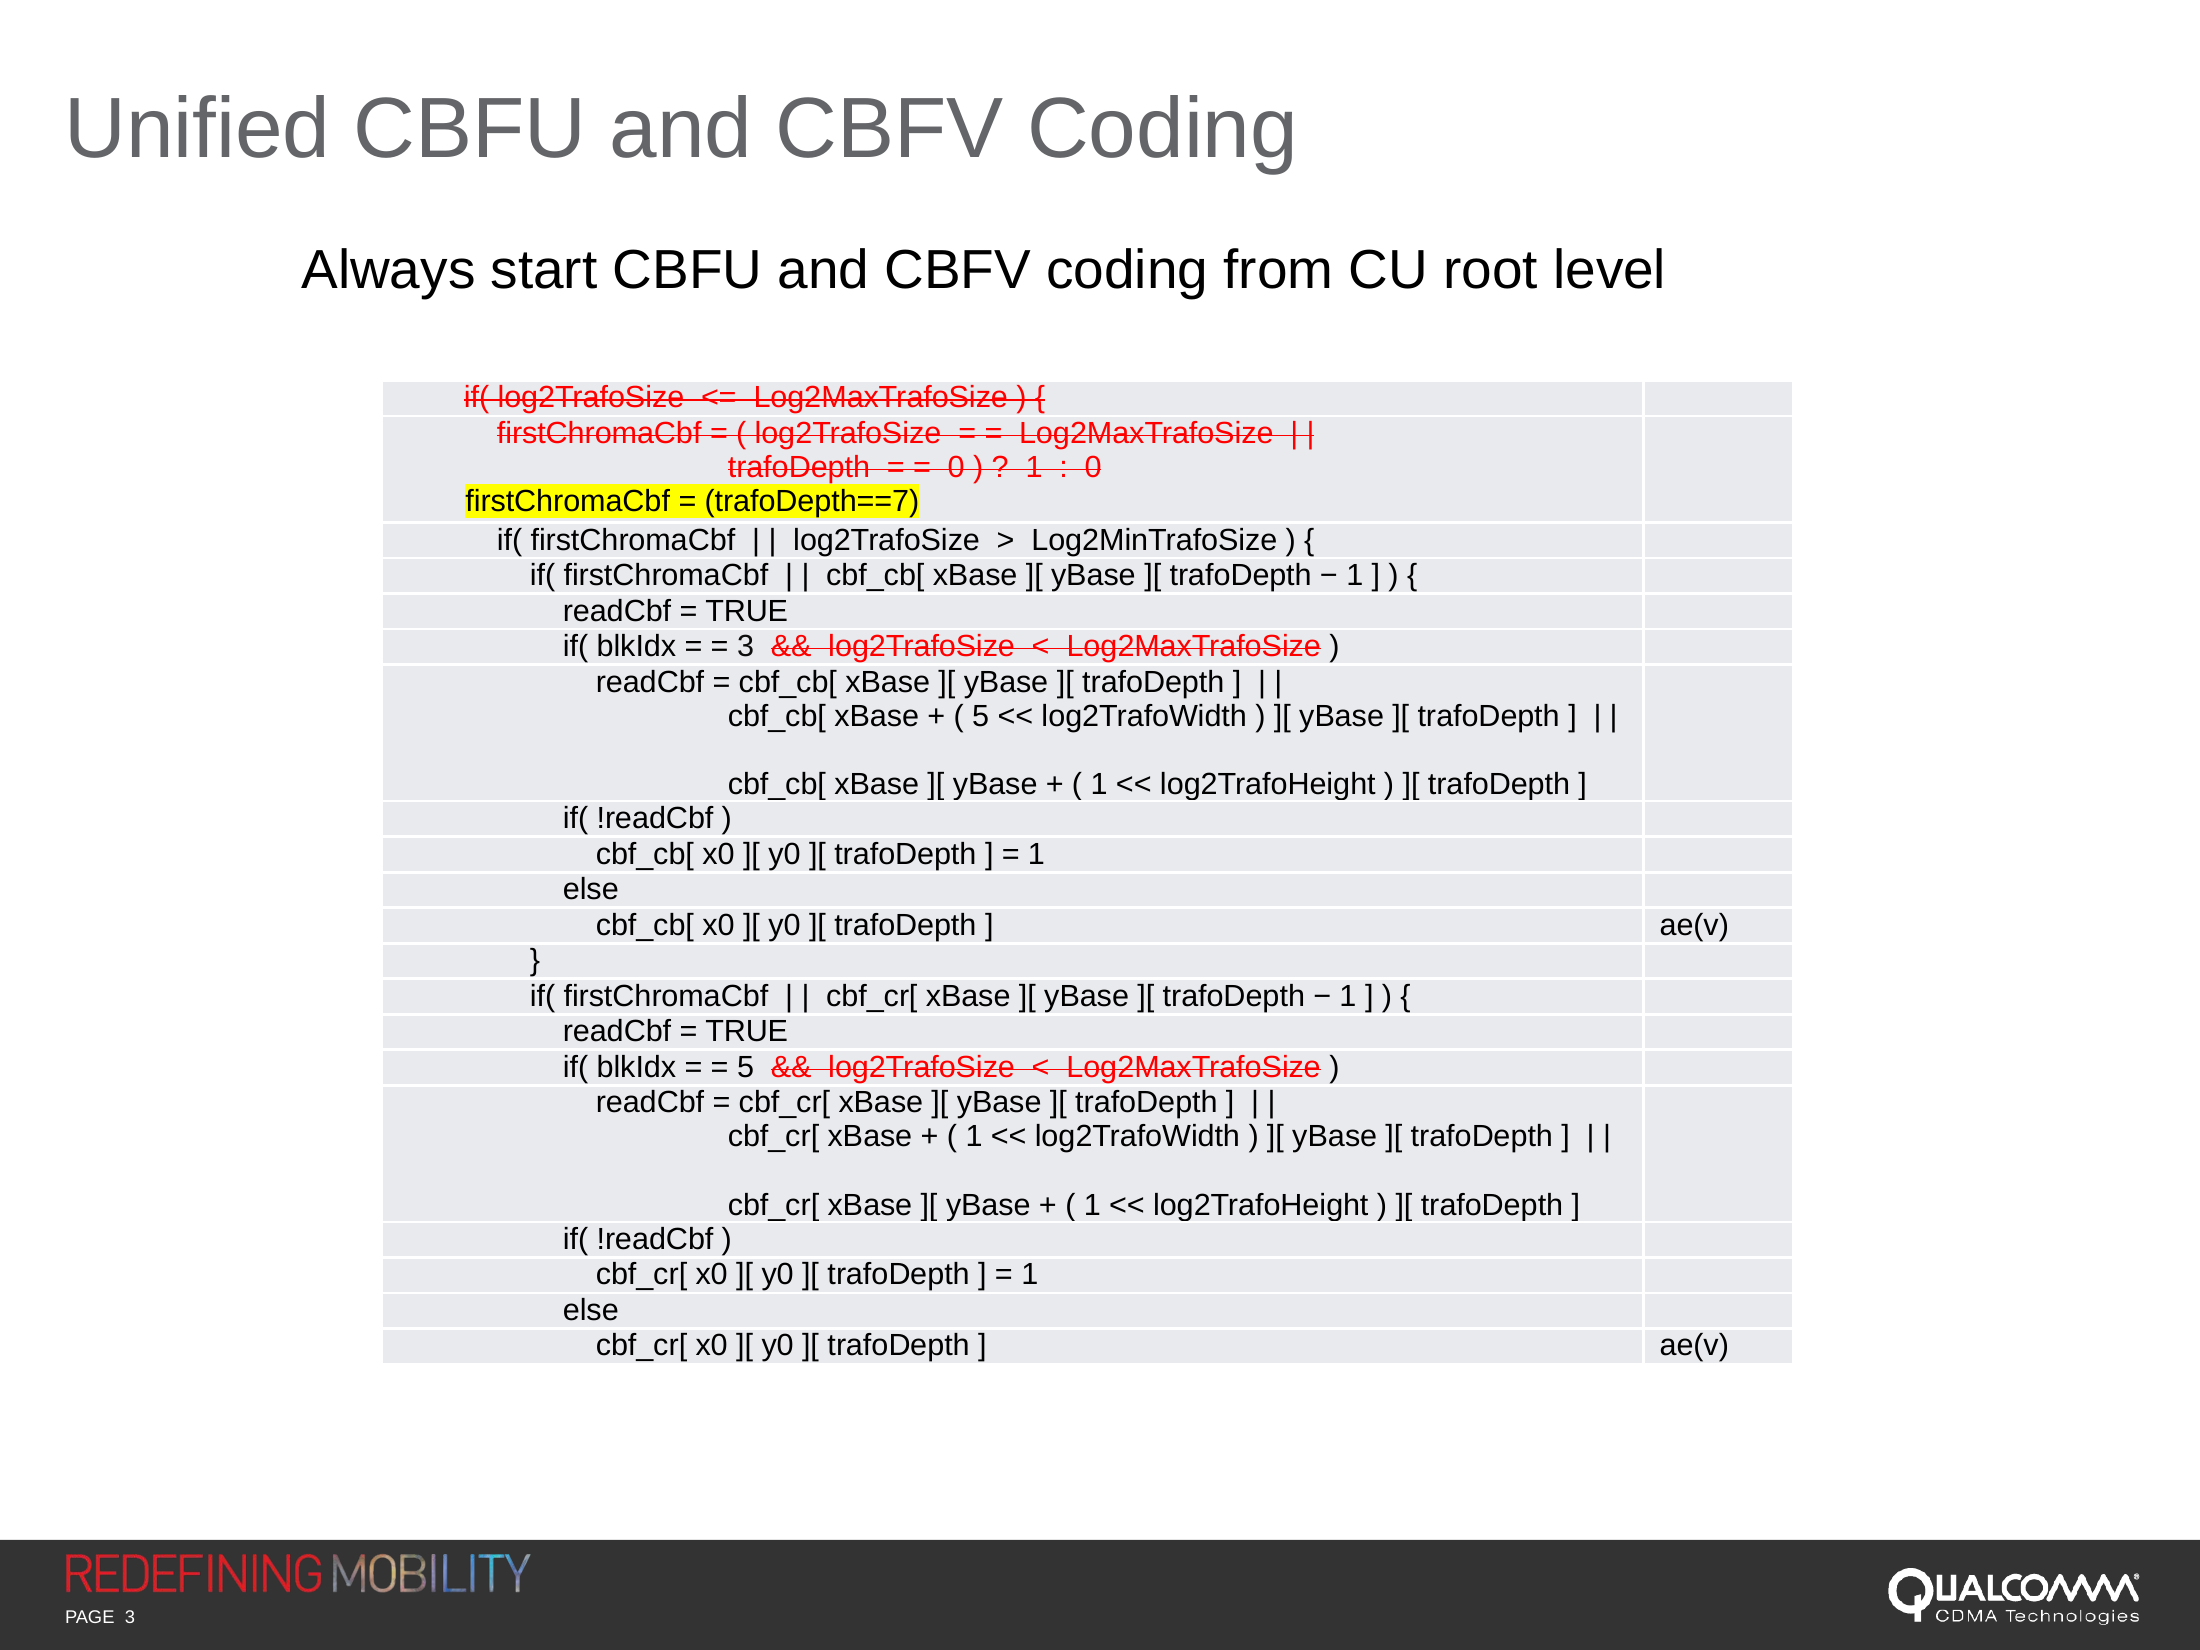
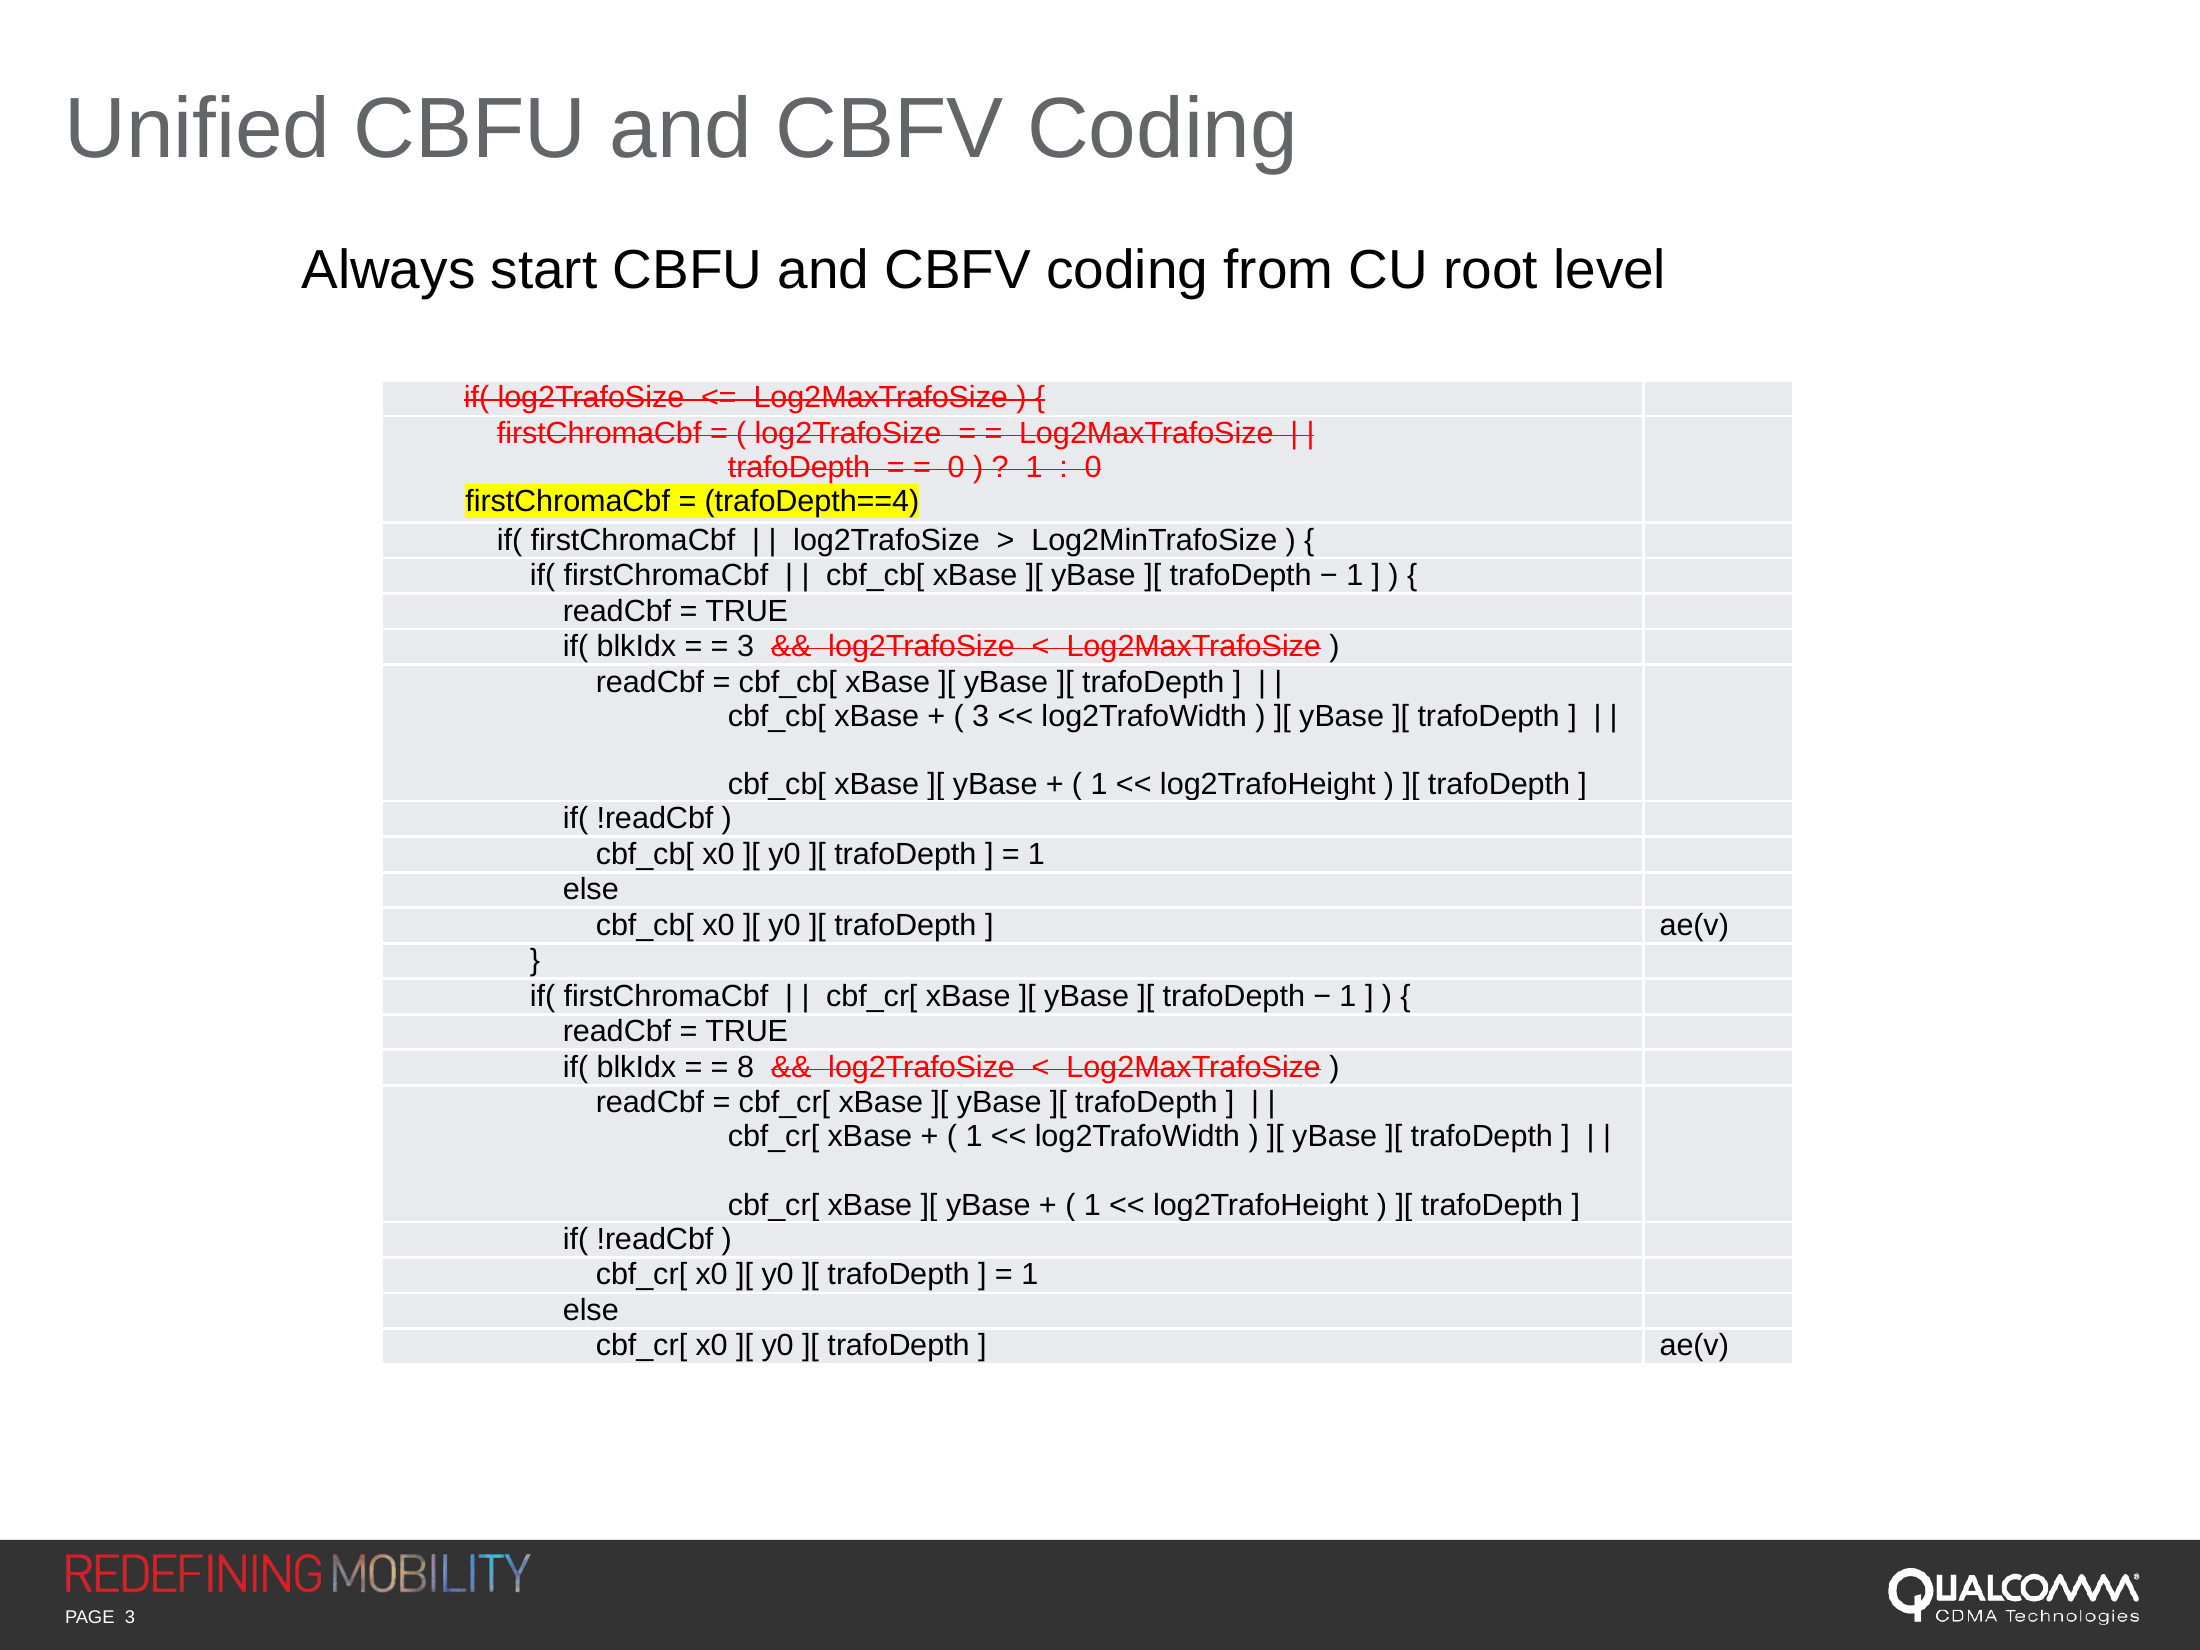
trafoDepth==7: trafoDepth==7 -> trafoDepth==4 (812, 502)
5: 5 -> 3 (981, 716)
5: 5 -> 8 (746, 1067)
